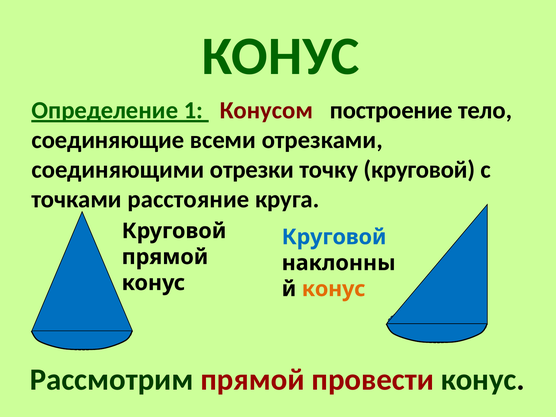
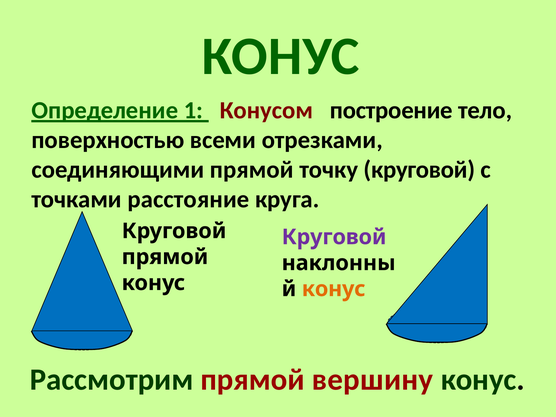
соединяющие: соединяющие -> поверхностью (108, 140)
соединяющими отрезки: отрезки -> прямой (252, 170)
Круговой colour: blue -> purple (334, 237)
провести: провести -> вершину (373, 380)
